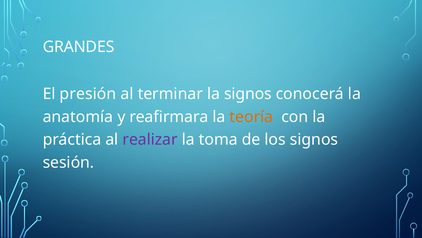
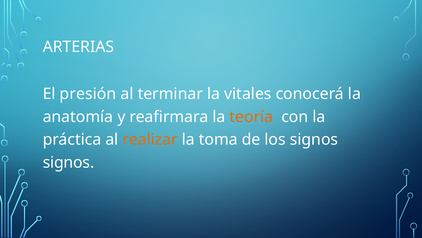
GRANDES: GRANDES -> ARTERIAS (78, 47)
la signos: signos -> vitales (248, 94)
realizar colour: purple -> orange (150, 139)
sesión: sesión -> signos (68, 162)
